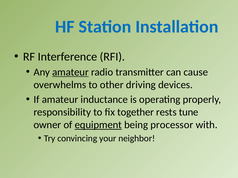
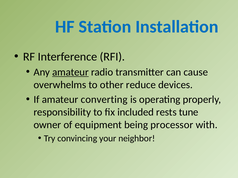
driving: driving -> reduce (141, 85)
inductance: inductance -> converting (104, 100)
together: together -> included (136, 112)
equipment underline: present -> none (98, 125)
